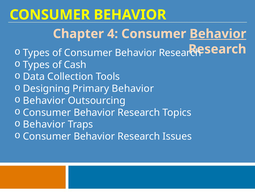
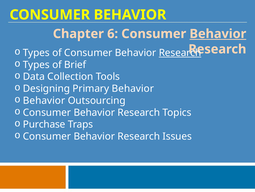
4: 4 -> 6 (113, 34)
Research underline: none -> present (180, 53)
Cash: Cash -> Brief (75, 64)
Behavior: Behavior -> Purchase (44, 124)
